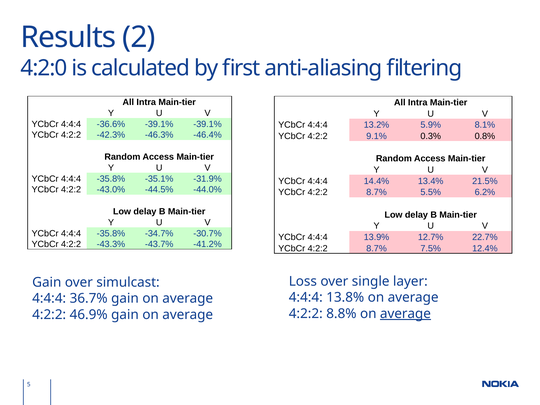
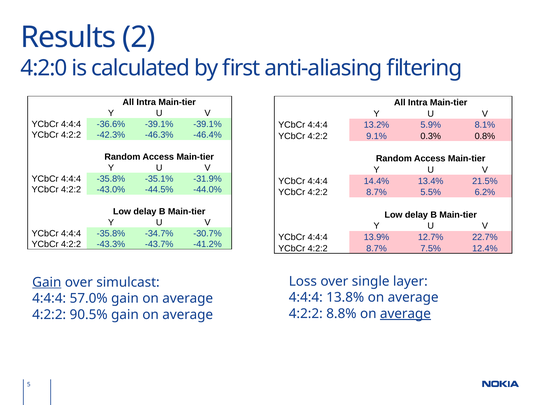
Gain underline: none -> present (47, 282)
36.7%: 36.7% -> 57.0% (89, 298)
46.9%: 46.9% -> 90.5% (89, 315)
